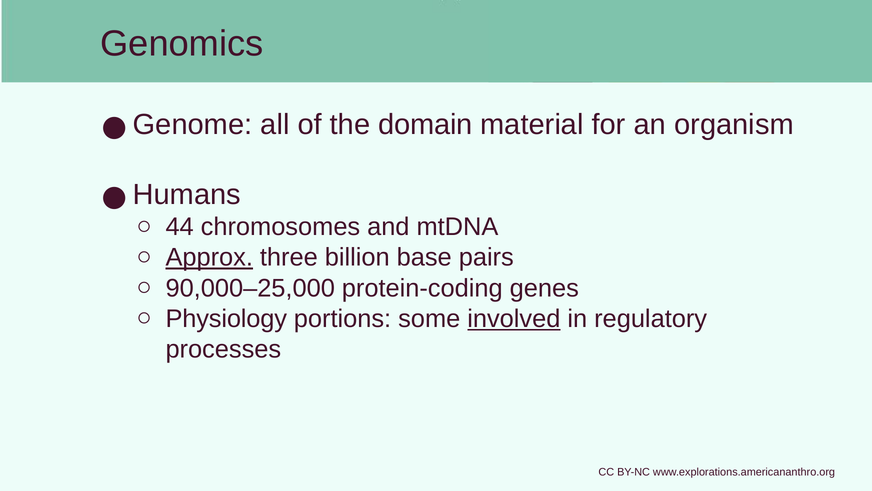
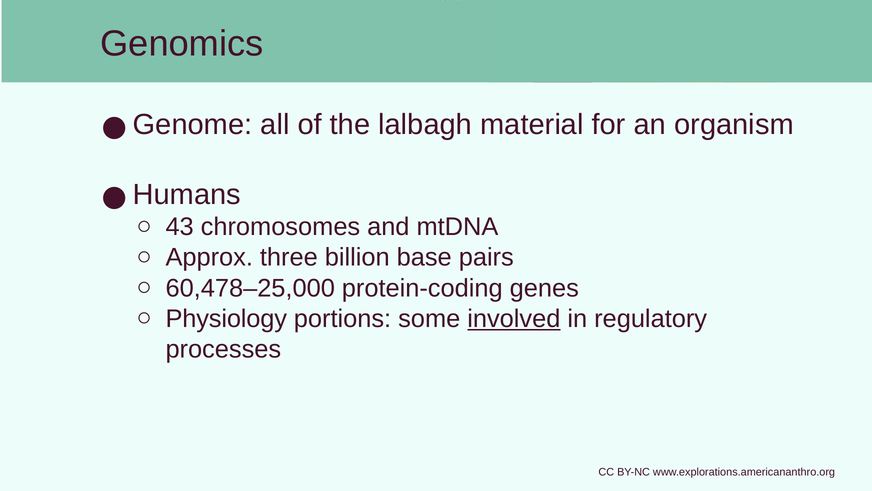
domain: domain -> lalbagh (425, 125)
44: 44 -> 43 (180, 227)
Approx underline: present -> none (209, 257)
90,000–25,000: 90,000–25,000 -> 60,478–25,000 (250, 288)
